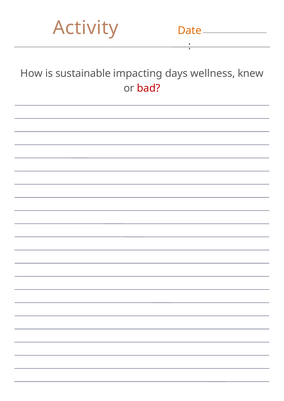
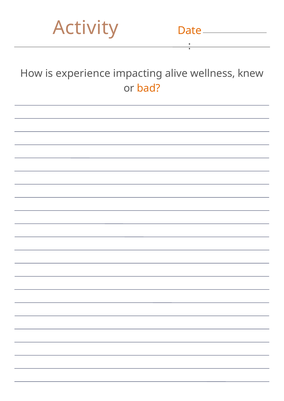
sustainable: sustainable -> experience (83, 74)
days: days -> alive (176, 74)
bad colour: red -> orange (149, 88)
